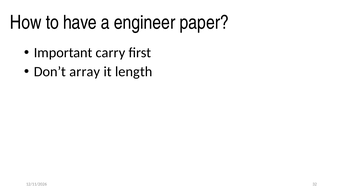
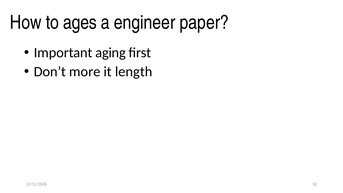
have: have -> ages (80, 22)
carry: carry -> aging (111, 53)
array: array -> more (85, 72)
